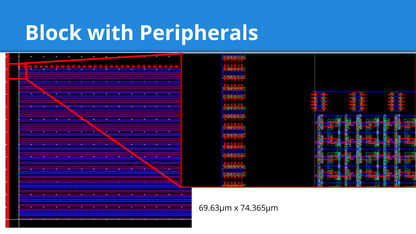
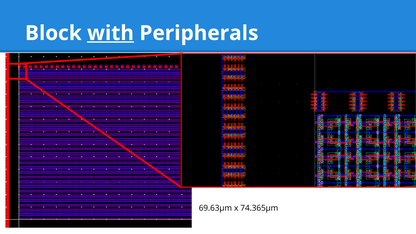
with underline: none -> present (111, 33)
